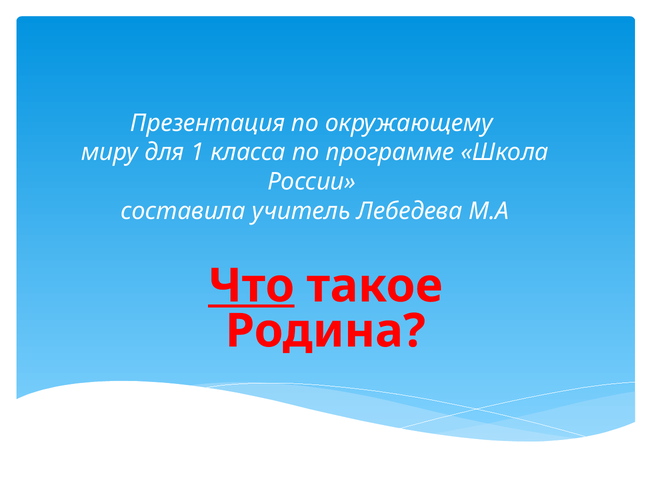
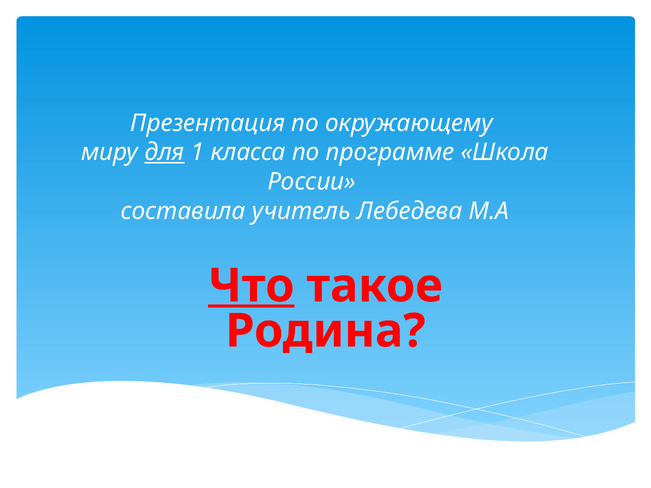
для underline: none -> present (165, 152)
